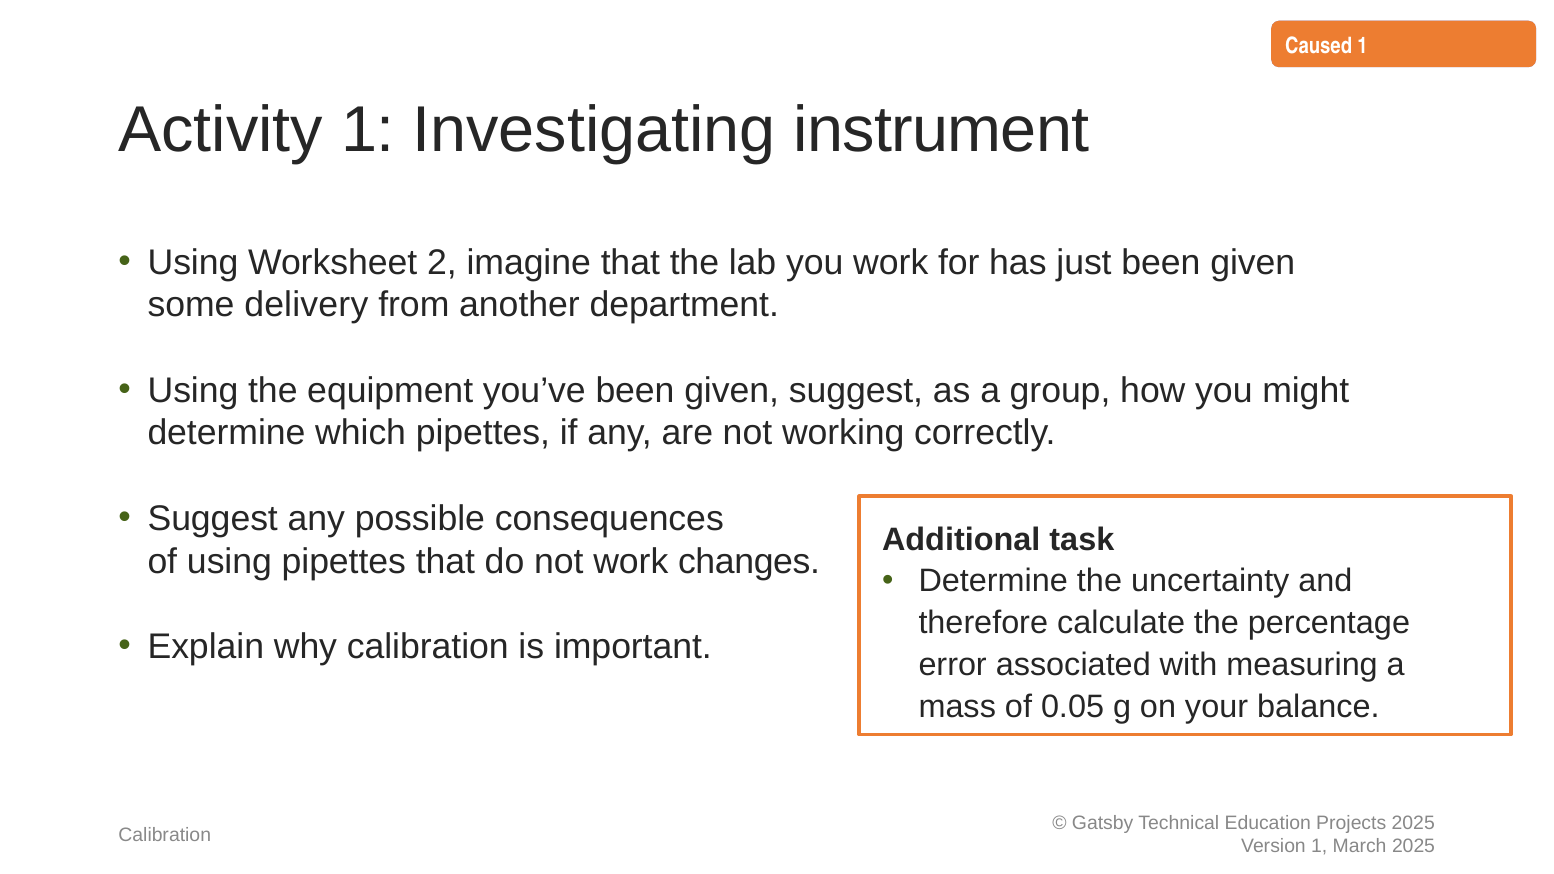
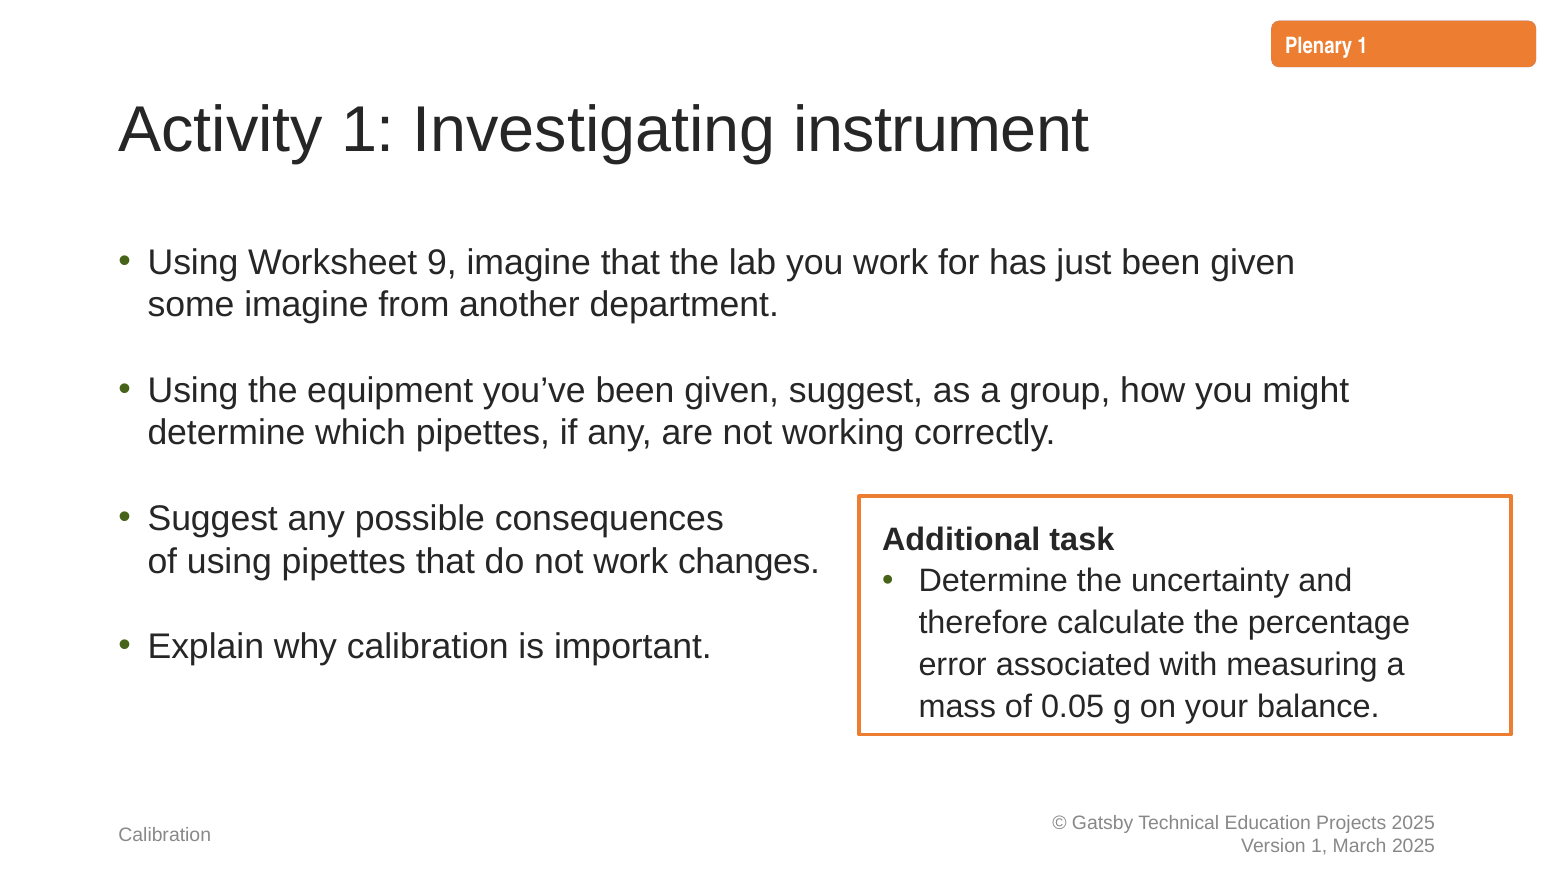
Caused: Caused -> Plenary (1319, 46)
2: 2 -> 9 (442, 262)
some delivery: delivery -> imagine (306, 305)
